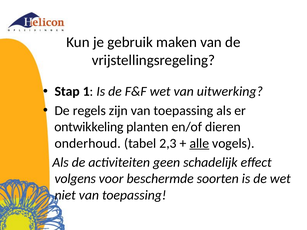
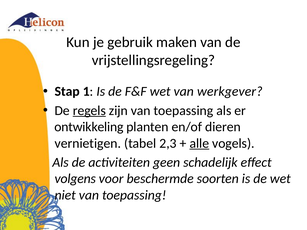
uitwerking: uitwerking -> werkgever (230, 92)
regels underline: none -> present (89, 111)
onderhoud: onderhoud -> vernietigen (88, 143)
